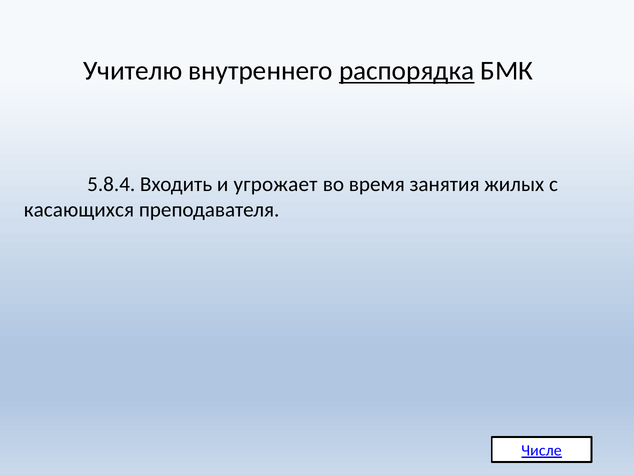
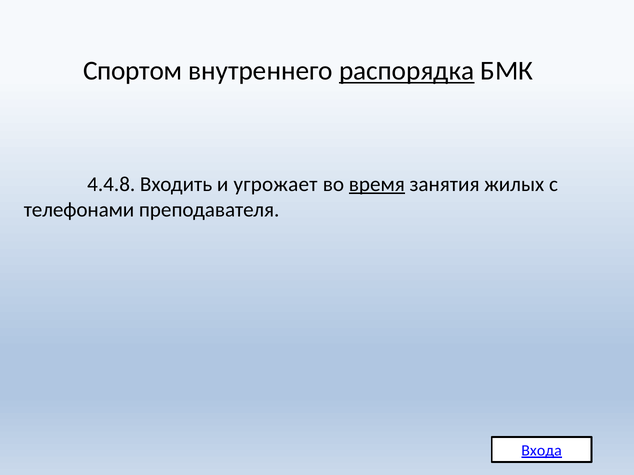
Учителю: Учителю -> Спортом (133, 71)
5.8.4: 5.8.4 -> 4.4.8 (111, 184)
время underline: none -> present (377, 184)
касающихся: касающихся -> телефонами (79, 210)
Числе: Числе -> Входа (542, 451)
